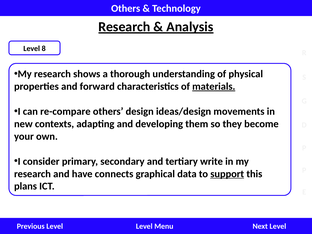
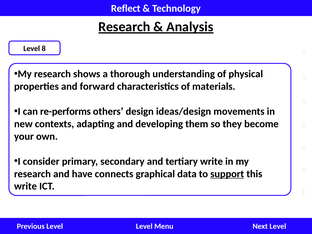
Others: Others -> Reflect (126, 9)
materials underline: present -> none (214, 86)
re-compare: re-compare -> re-performs (65, 111)
plans: plans -> write (25, 186)
